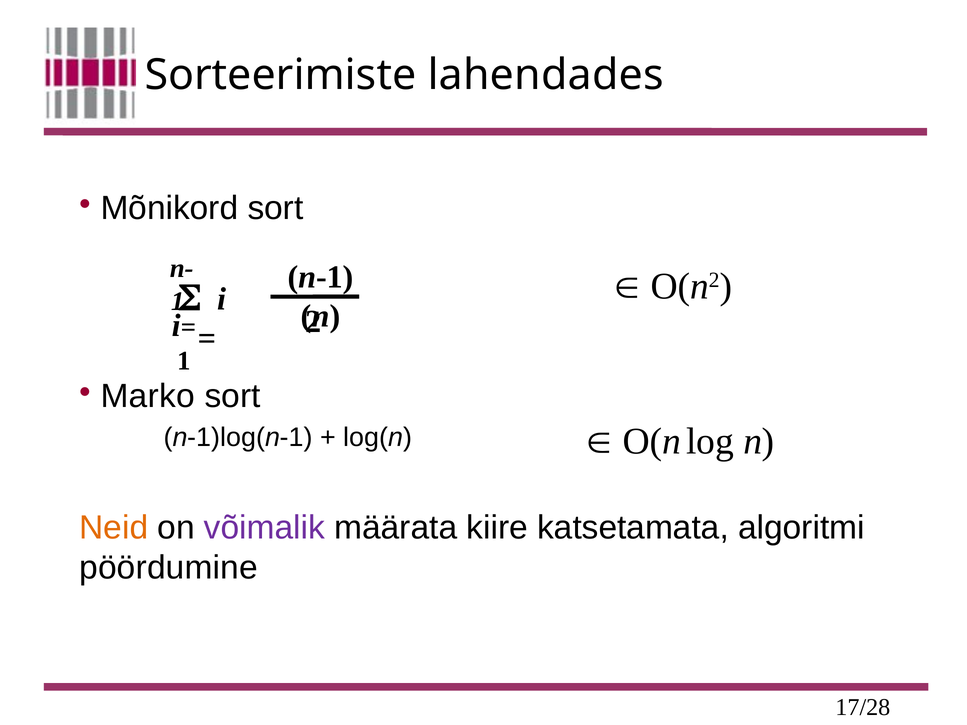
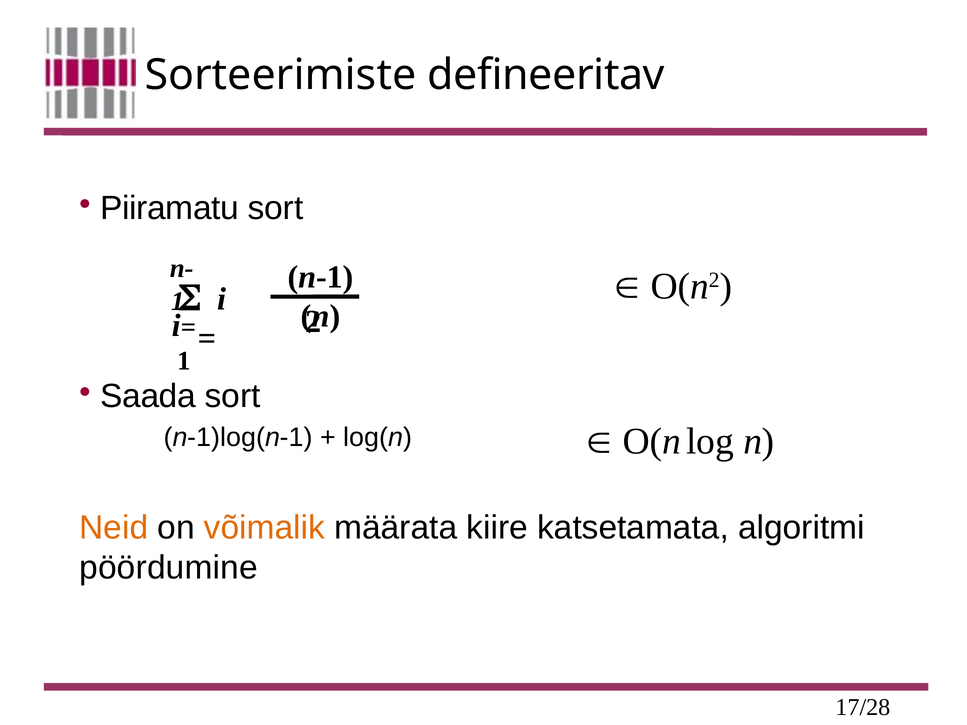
lahendades: lahendades -> defineeritav (546, 75)
Mõnikord: Mõnikord -> Piiramatu (170, 208)
Marko: Marko -> Saada (148, 396)
võimalik colour: purple -> orange (264, 528)
